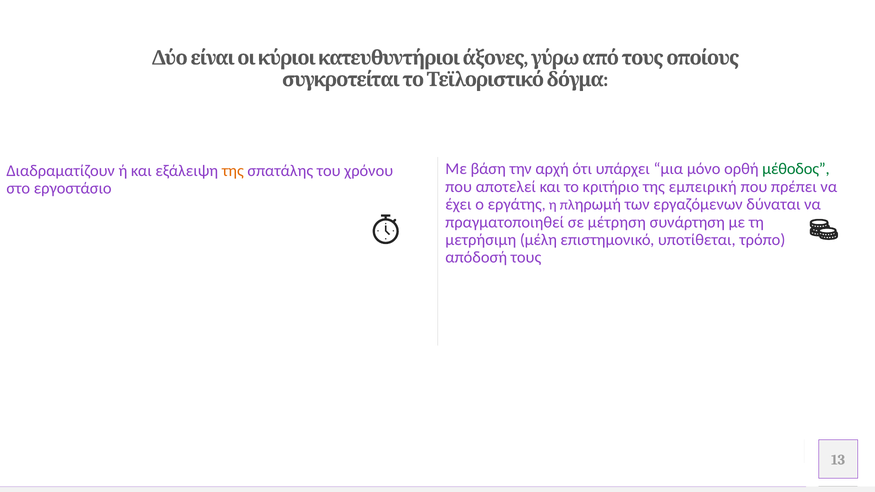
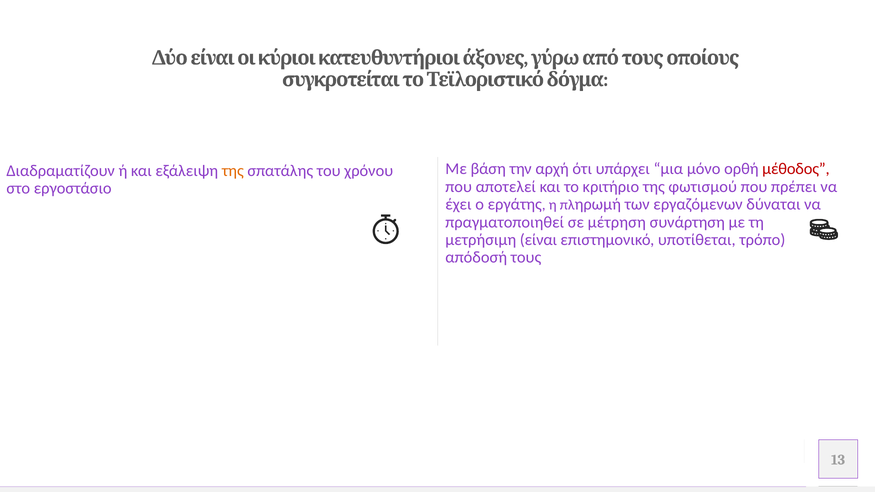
μέθοδος colour: green -> red (796, 169)
εμπειρική: εμπειρική -> φωτισμού (703, 187)
μέλη: μέλη -> είναι (538, 240)
